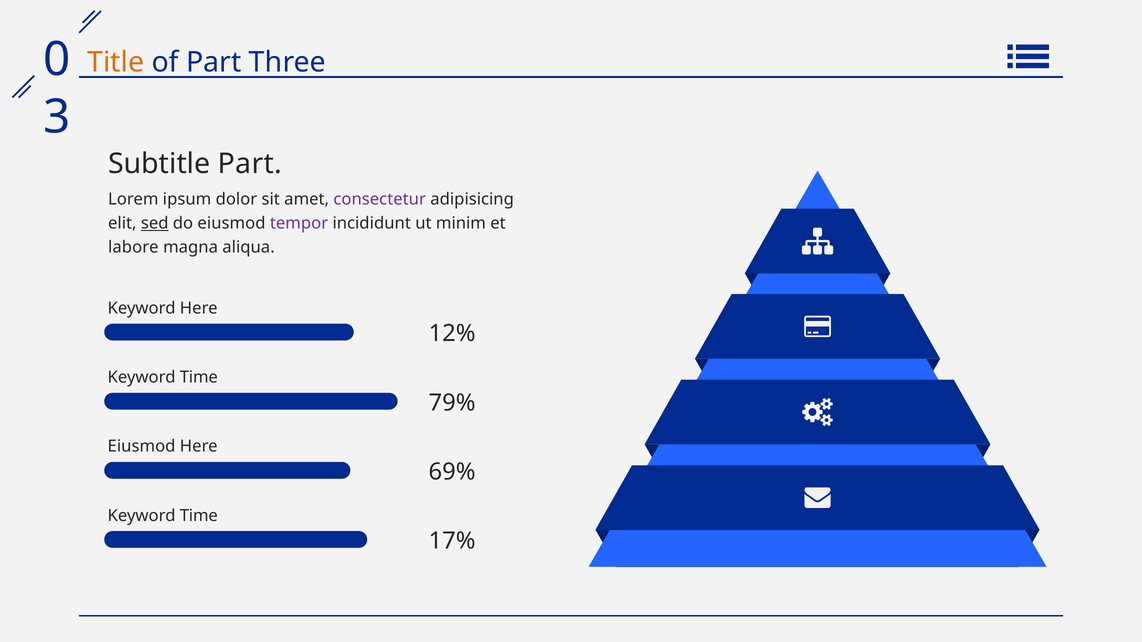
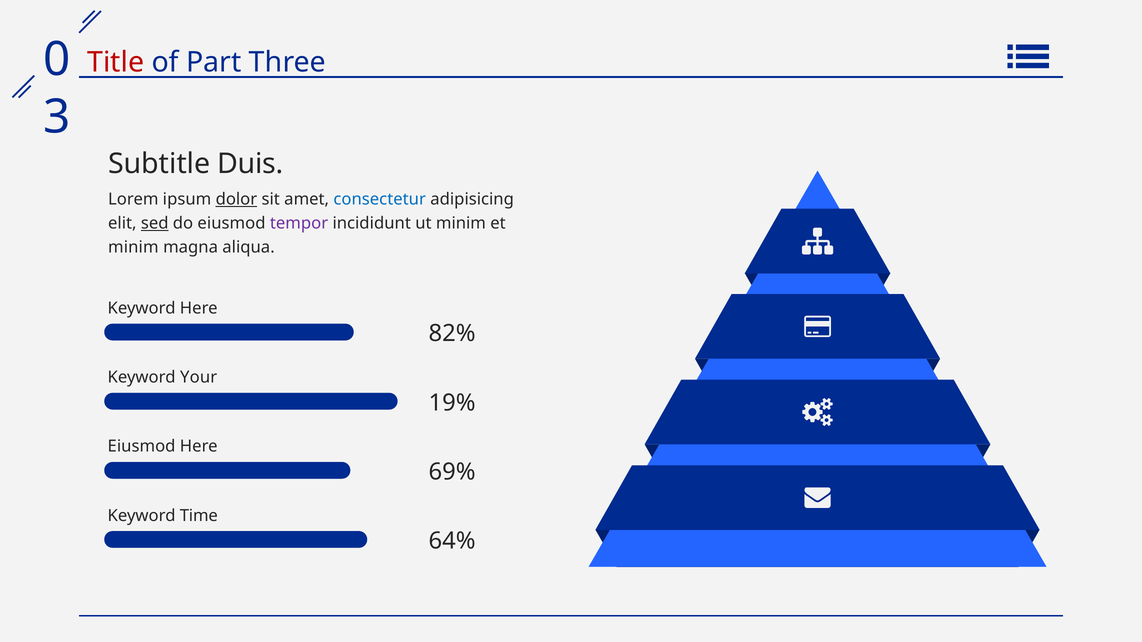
Title colour: orange -> red (116, 62)
Subtitle Part: Part -> Duis (250, 164)
dolor underline: none -> present (236, 199)
consectetur colour: purple -> blue (380, 199)
labore: labore -> minim (133, 247)
12%: 12% -> 82% (452, 334)
Time: Time -> Your (199, 377)
79%: 79% -> 19% (452, 403)
17%: 17% -> 64% (452, 541)
